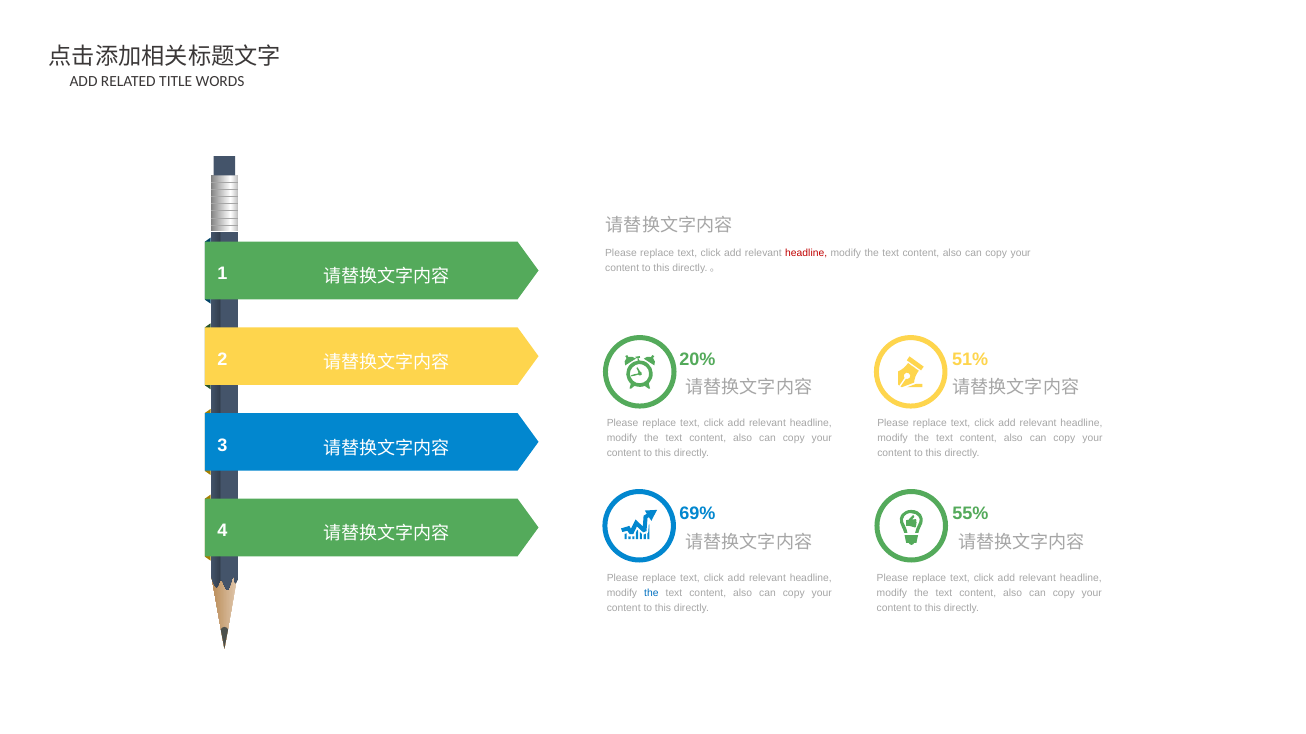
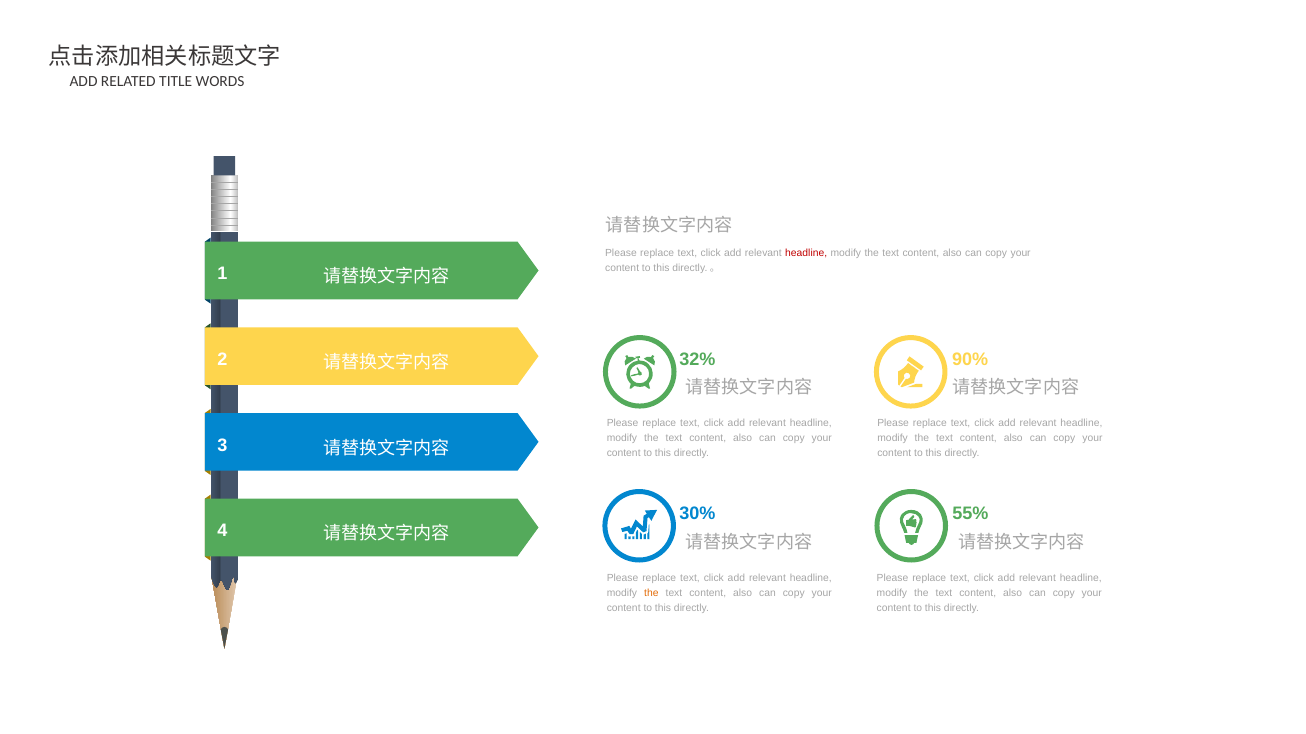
20%: 20% -> 32% (697, 360)
51%: 51% -> 90% (970, 360)
69%: 69% -> 30% (697, 514)
the colour: blue -> orange (651, 593)
